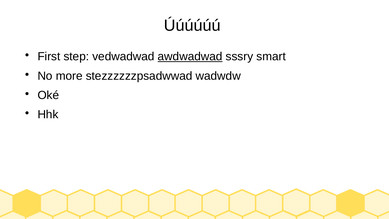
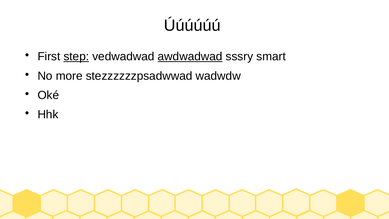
step underline: none -> present (76, 57)
